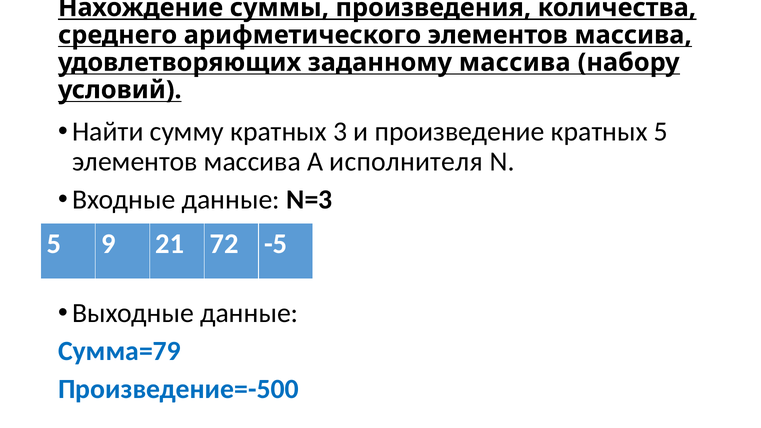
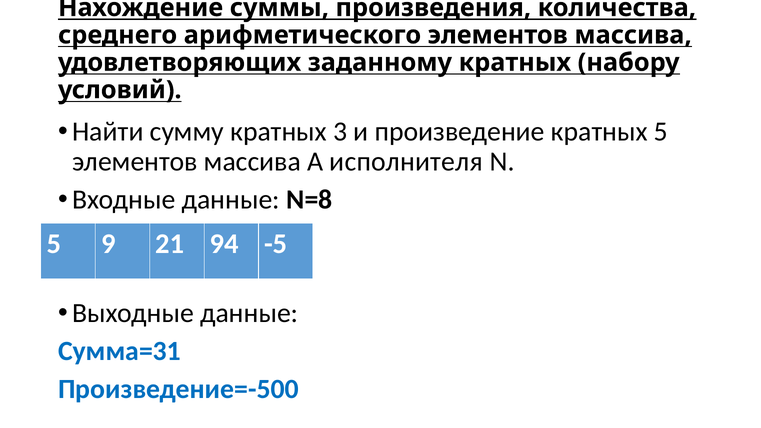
заданному массива: массива -> кратных (515, 62)
N=3: N=3 -> N=8 (309, 200)
72: 72 -> 94 (224, 244)
Сумма=79: Сумма=79 -> Сумма=31 (119, 351)
